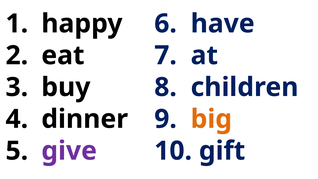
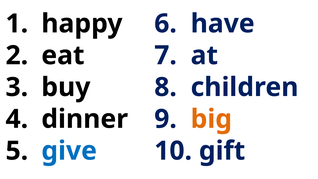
give colour: purple -> blue (69, 151)
